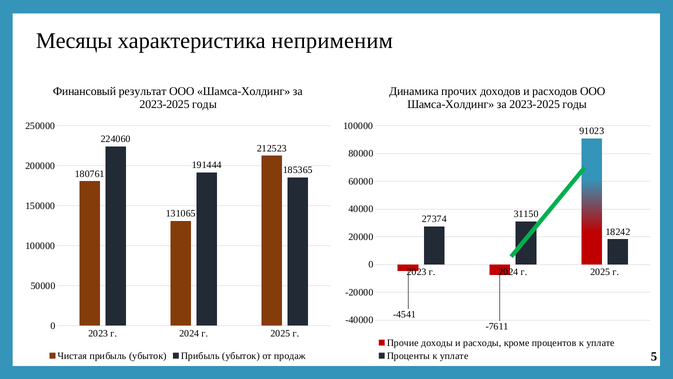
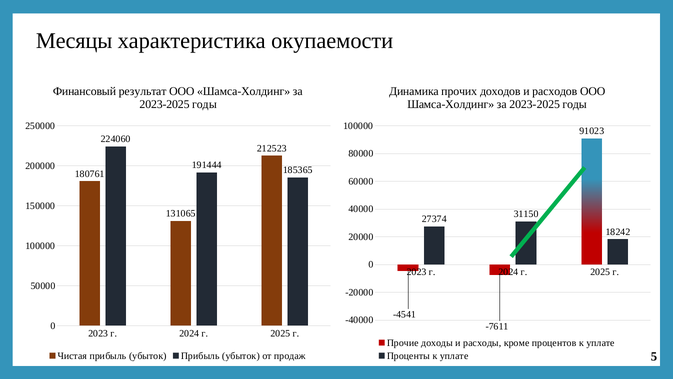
неприменим: неприменим -> окупаемости (332, 41)
